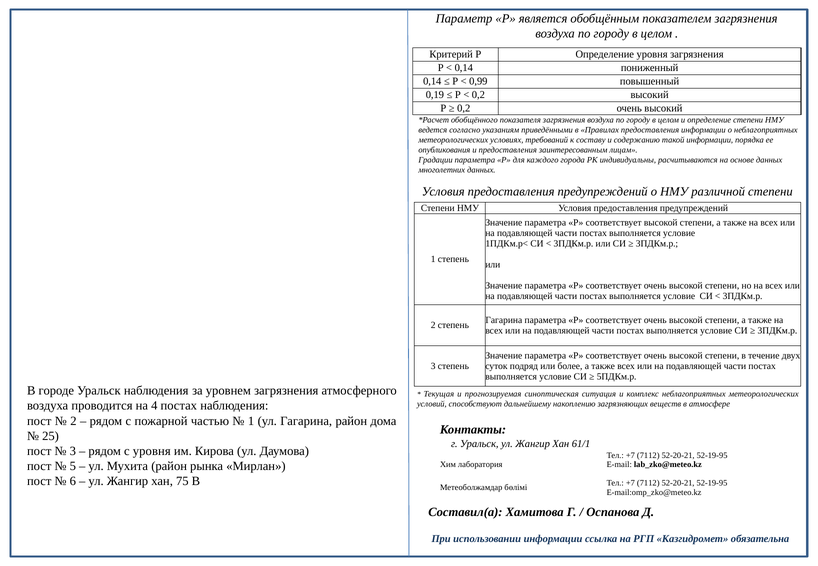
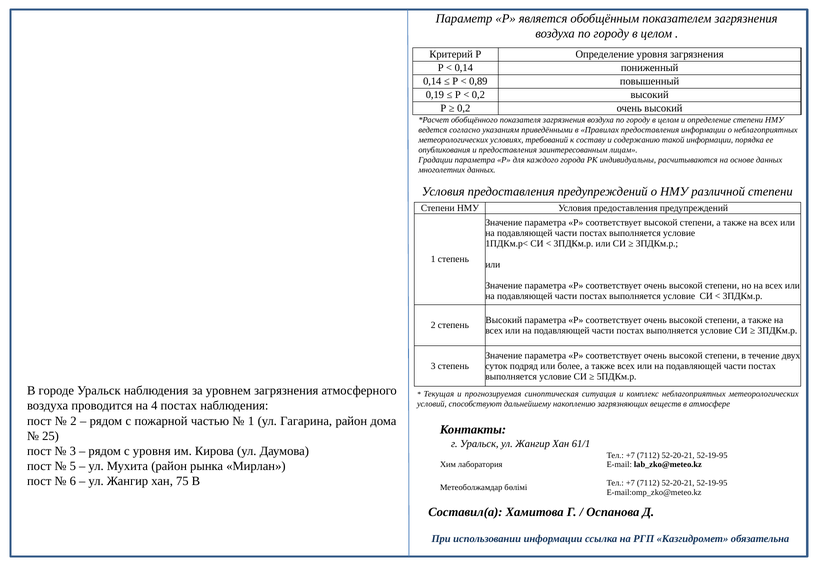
0,99: 0,99 -> 0,89 (478, 81)
Гагарина: Гагарина -> Высокий (504, 320)
